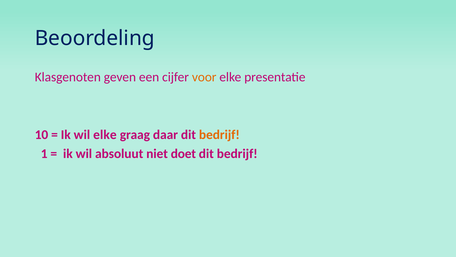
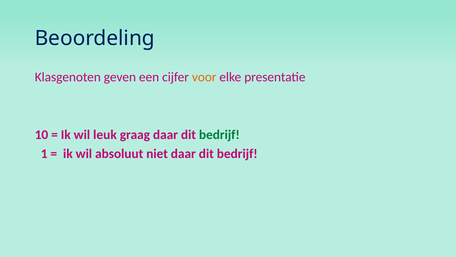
wil elke: elke -> leuk (105, 134)
bedrijf colour: orange -> green (219, 134)
niet doet: doet -> daar (183, 154)
